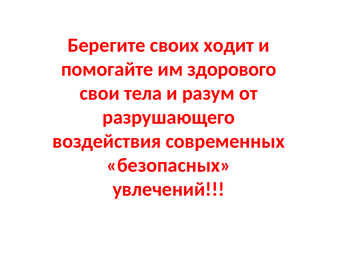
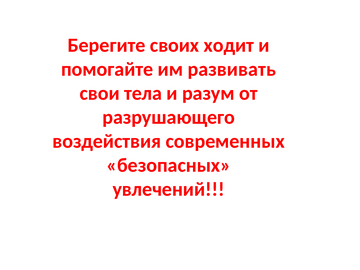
здорового: здорового -> развивать (232, 69)
